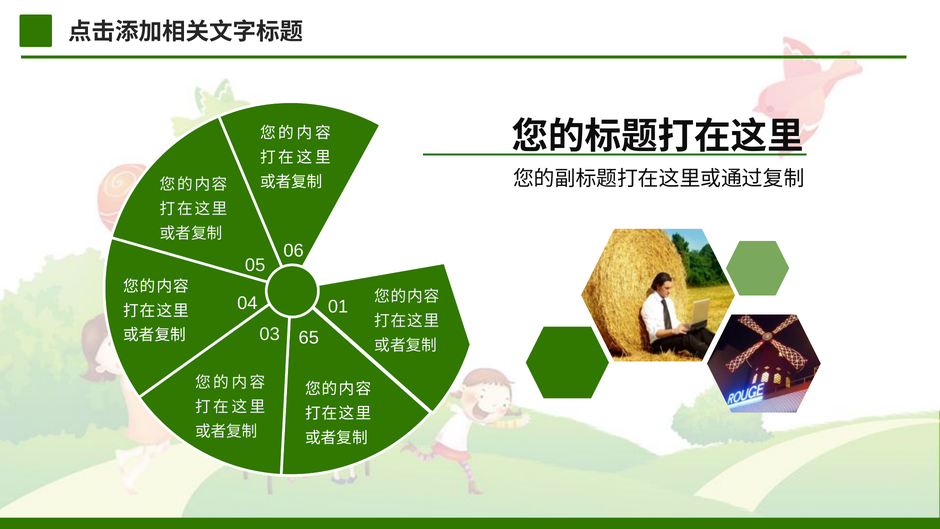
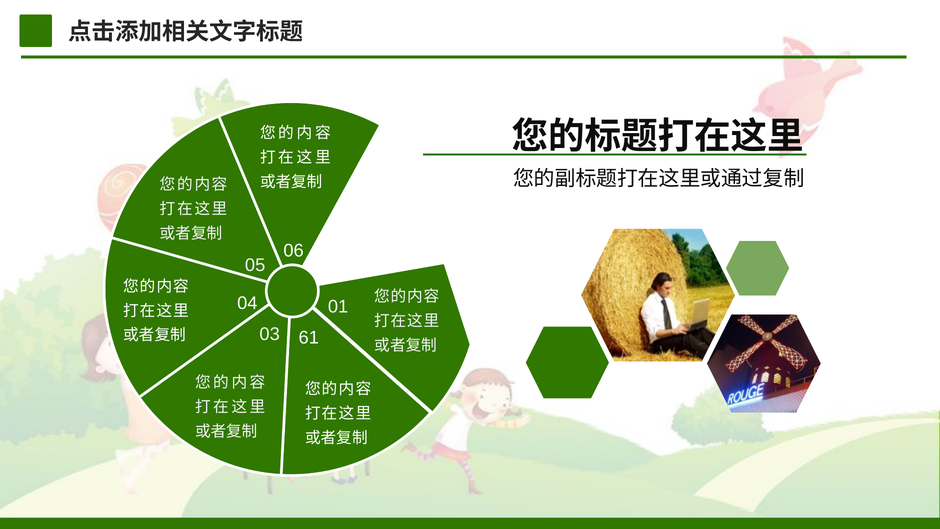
65: 65 -> 61 (309, 338)
